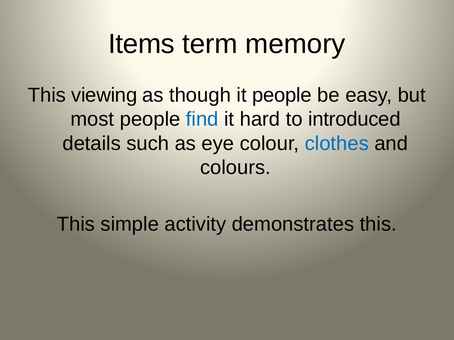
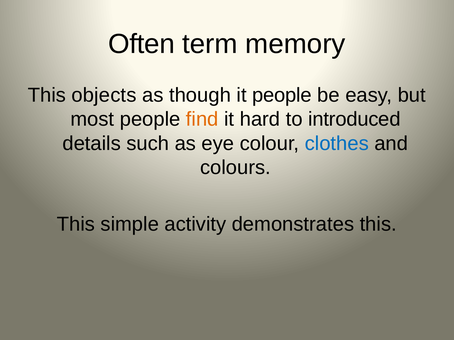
Items: Items -> Often (141, 44)
viewing: viewing -> objects (104, 95)
find colour: blue -> orange (202, 119)
